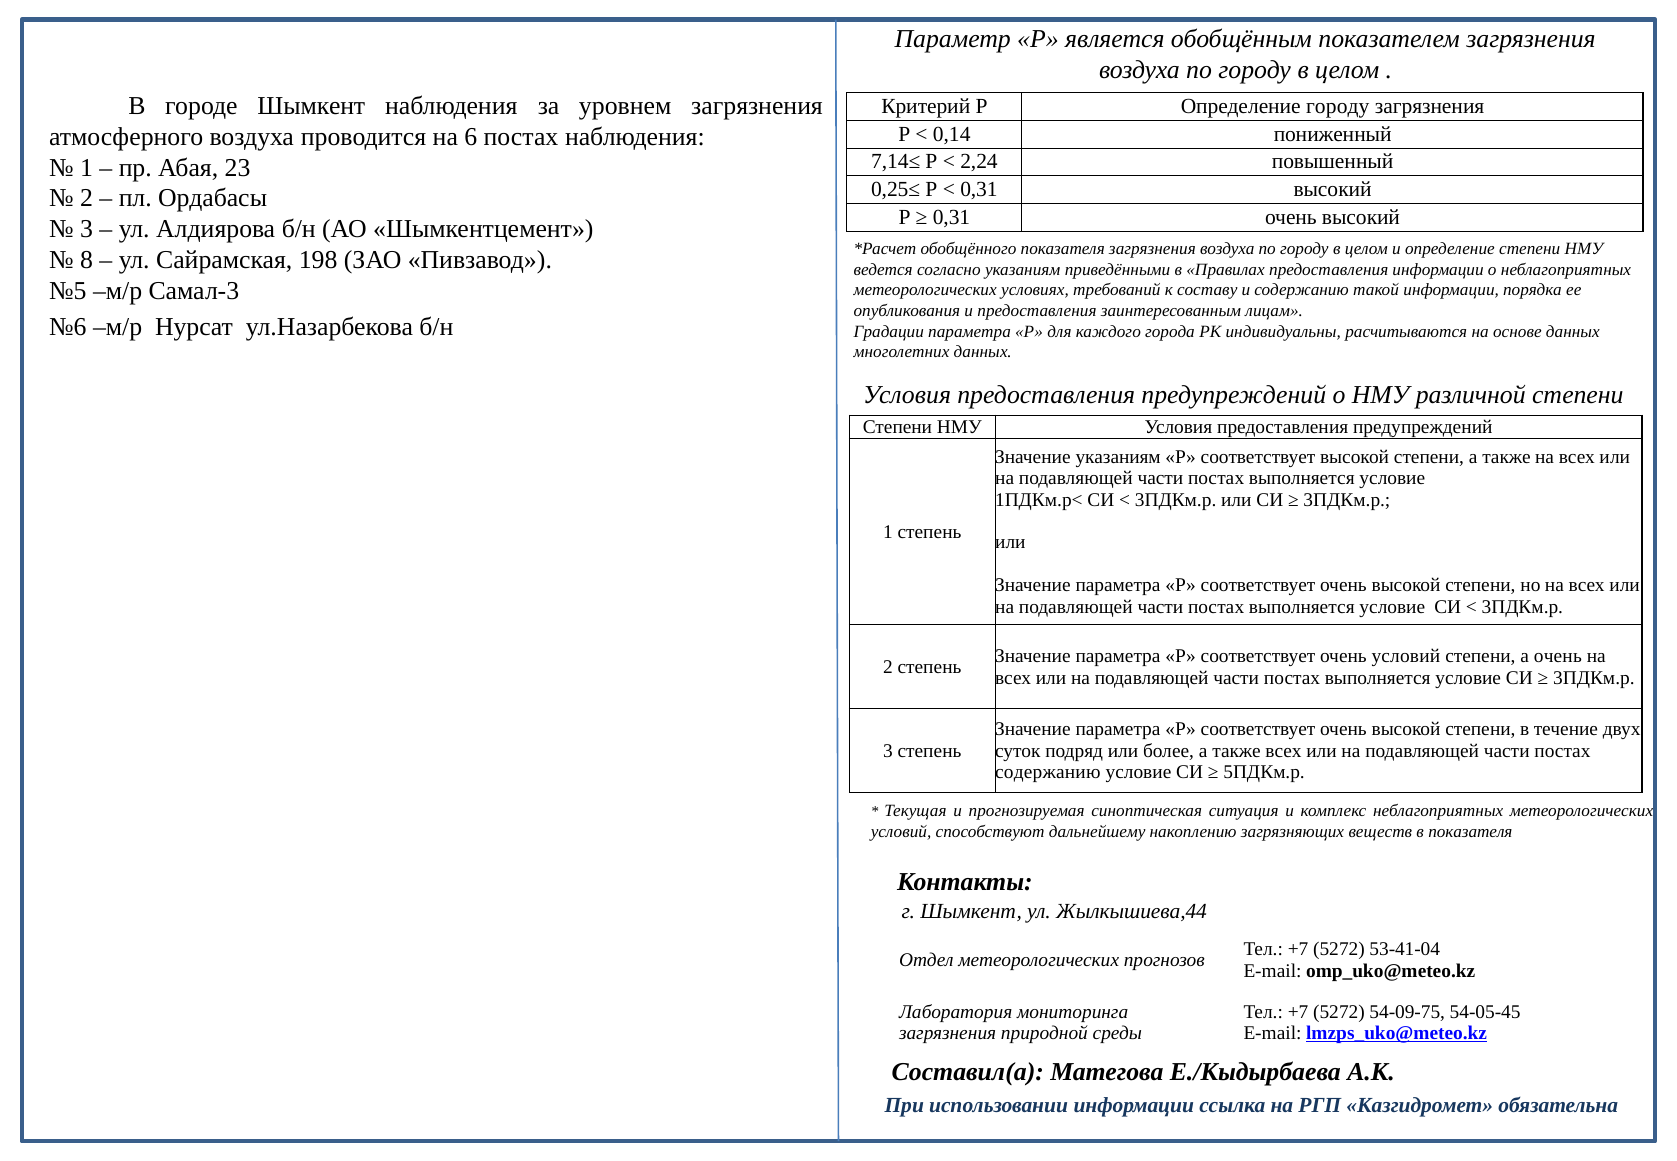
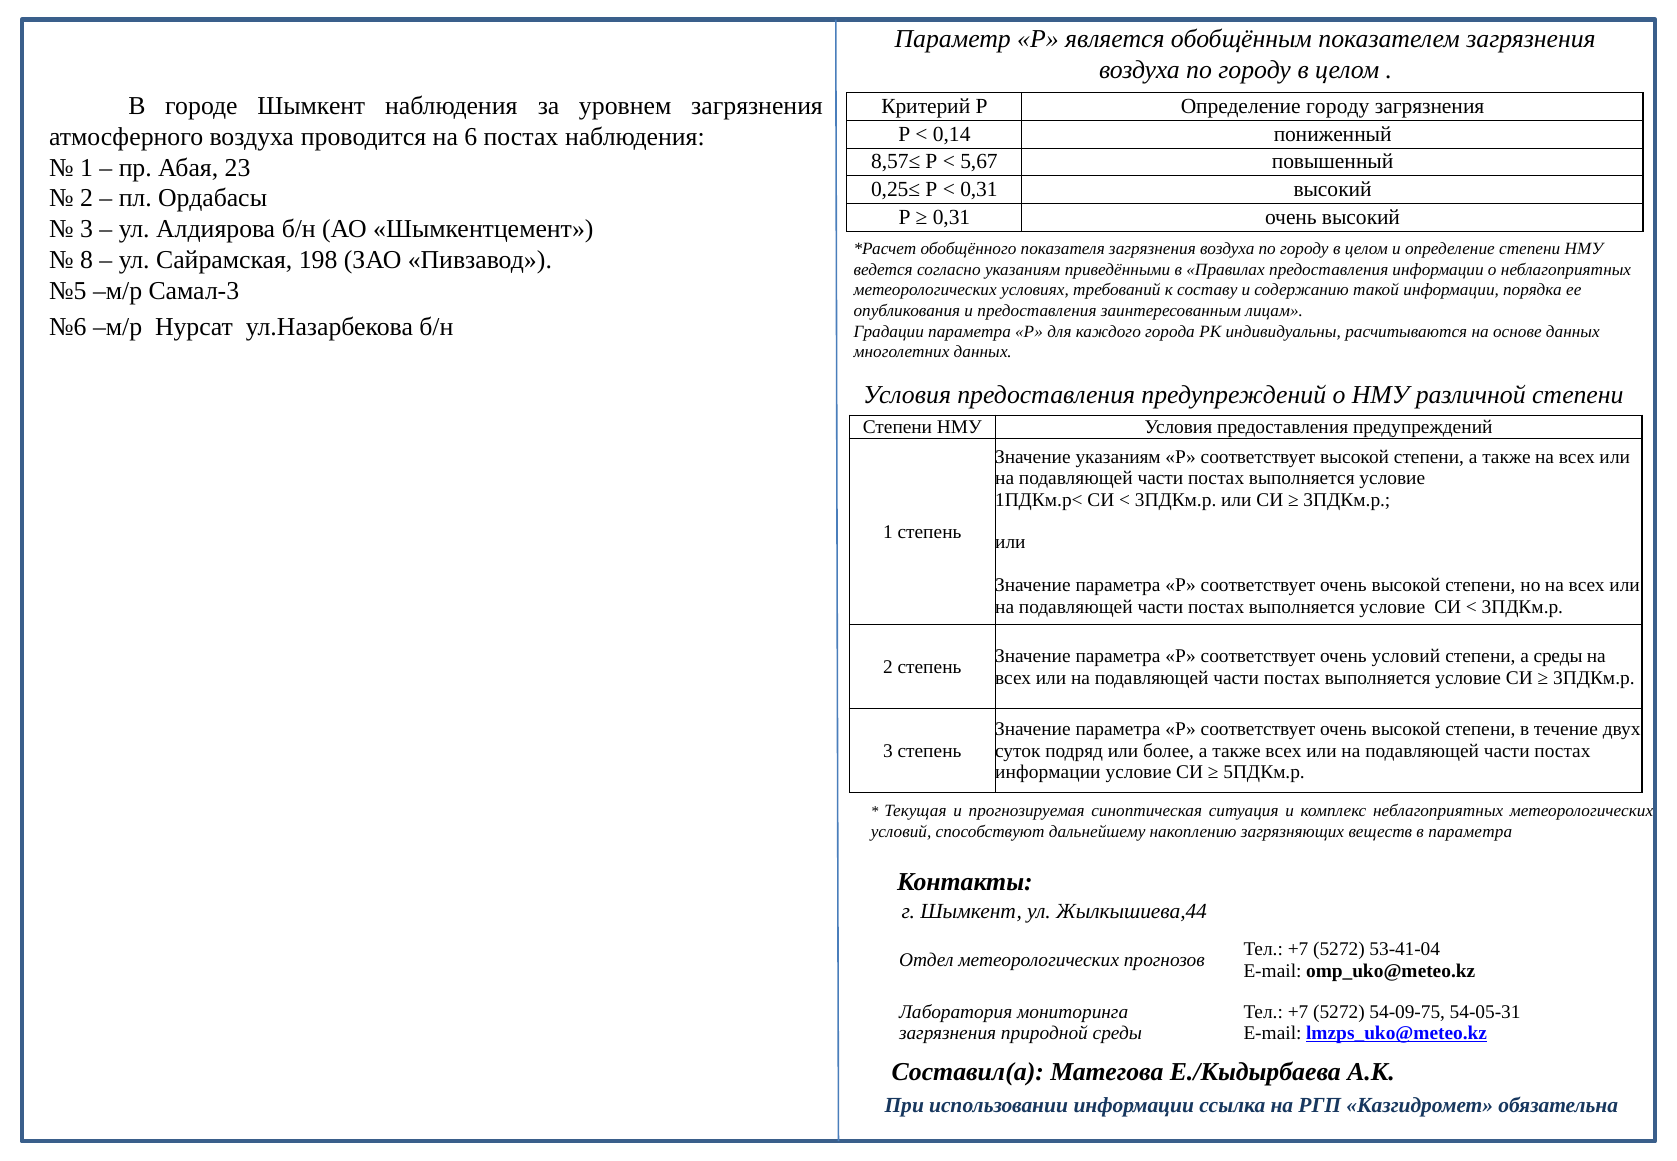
7,14≤: 7,14≤ -> 8,57≤ (896, 162)
2,24: 2,24 -> 5,67 (979, 162)
а очень: очень -> среды (1558, 656)
содержанию: содержанию -> информации (1048, 772)
в показателя: показателя -> параметра (1470, 832)
54-05-45: 54-05-45 -> 54-05-31 (1485, 1012)
